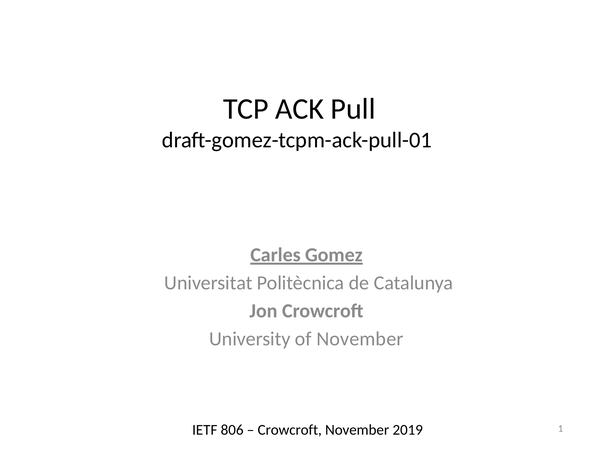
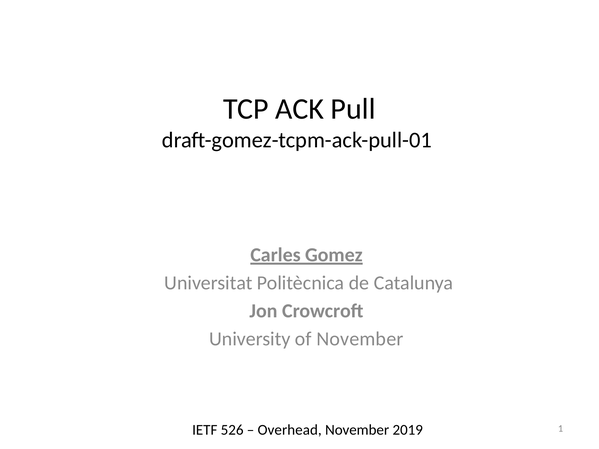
806: 806 -> 526 (232, 430)
Crowcroft: Crowcroft -> Overhead (290, 430)
